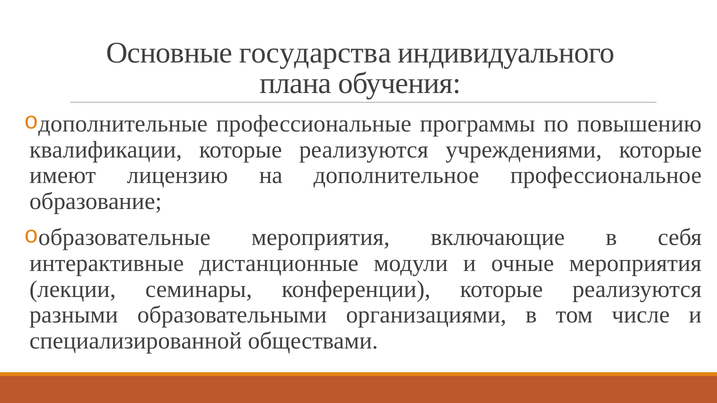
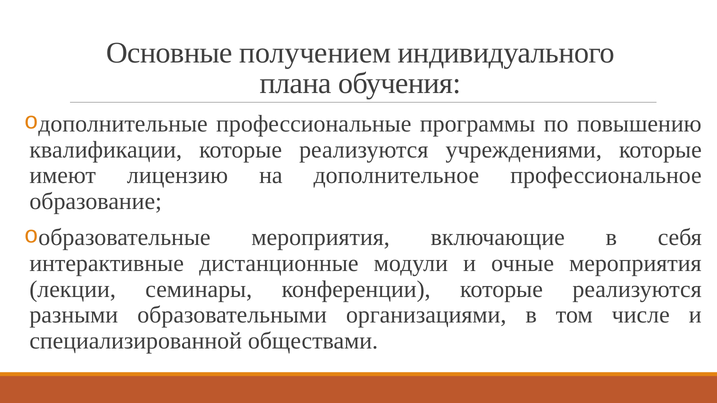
государства: государства -> получением (315, 53)
